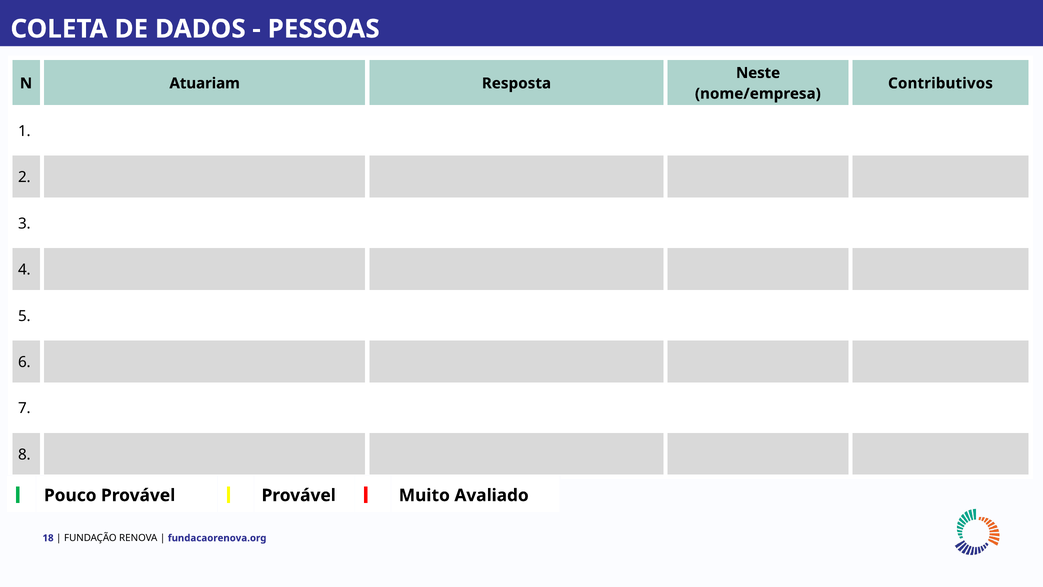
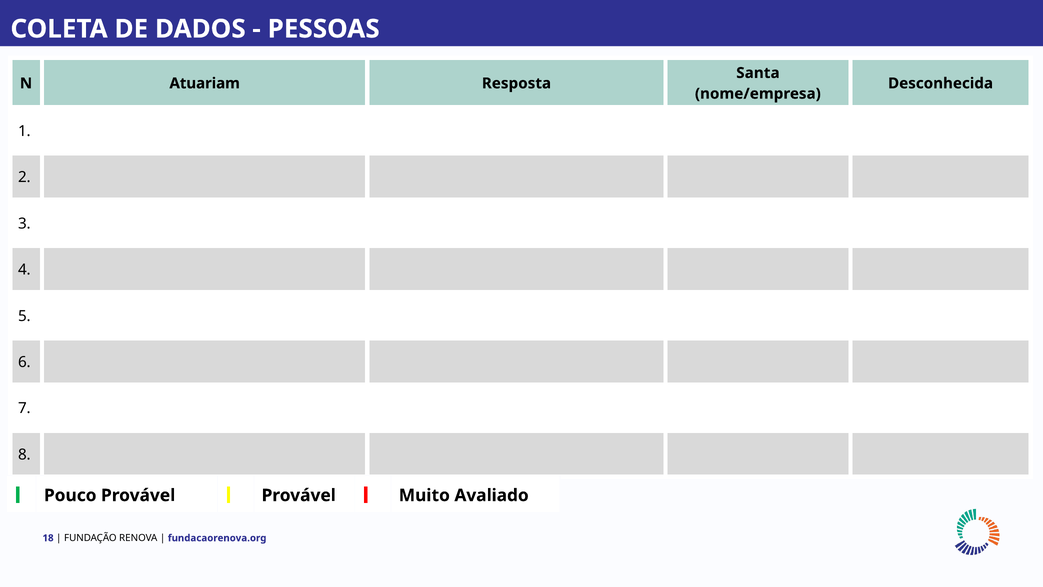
Neste: Neste -> Santa (758, 73)
Contributivos: Contributivos -> Desconhecida (941, 83)
